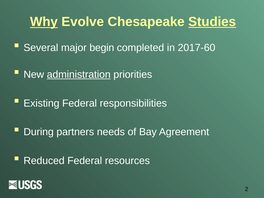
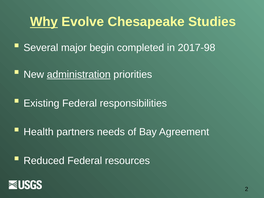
Studies underline: present -> none (212, 22)
2017-60: 2017-60 -> 2017-98 (197, 48)
During: During -> Health (39, 132)
